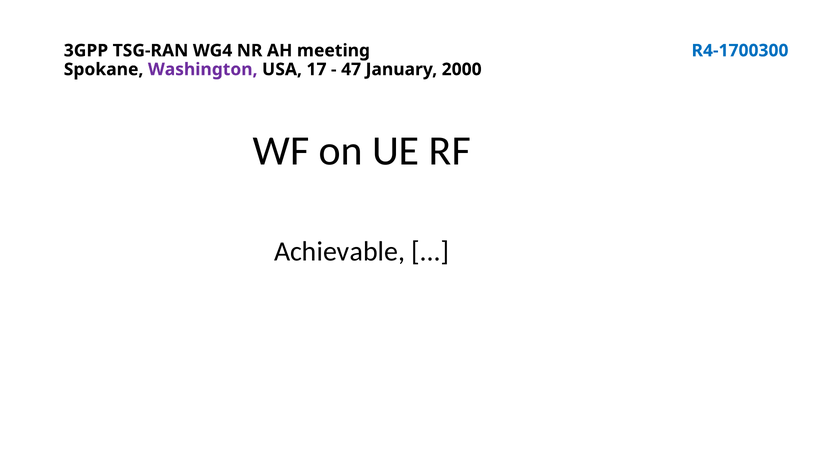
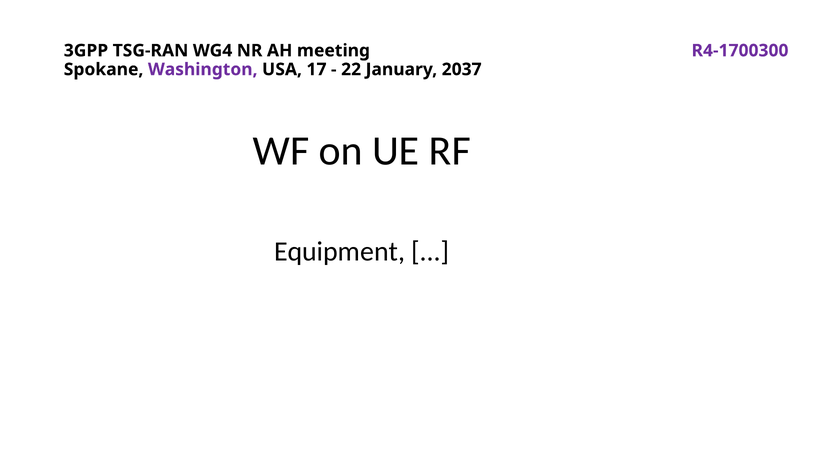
R4-1700300 colour: blue -> purple (740, 51)
47: 47 -> 22 (351, 69)
2000: 2000 -> 2037 (462, 69)
Achievable: Achievable -> Equipment (340, 251)
